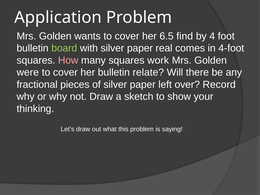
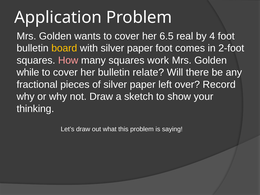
find: find -> real (185, 36)
board colour: light green -> yellow (64, 48)
paper real: real -> foot (164, 48)
4-foot: 4-foot -> 2-foot (231, 48)
were: were -> while (28, 72)
